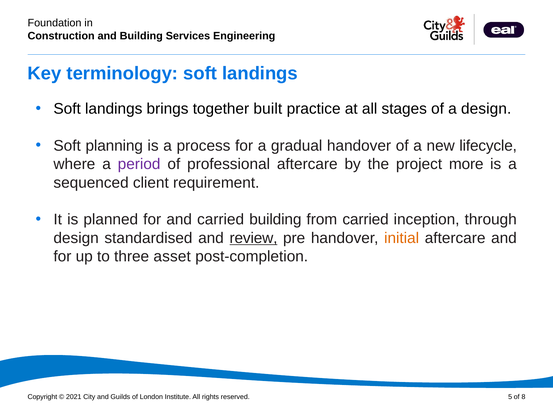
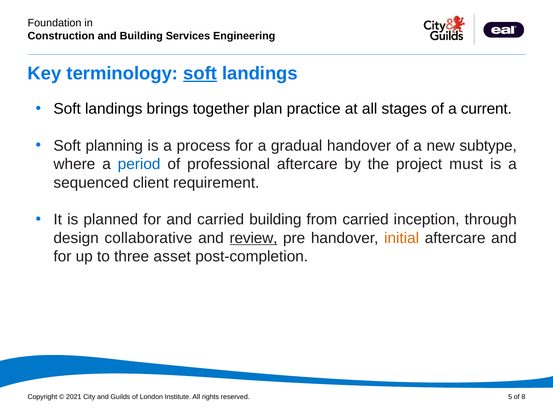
soft underline: none -> present (200, 73)
built: built -> plan (268, 109)
a design: design -> current (486, 109)
lifecycle: lifecycle -> subtype (488, 146)
period colour: purple -> blue (139, 164)
more: more -> must (466, 164)
standardised: standardised -> collaborative (148, 238)
